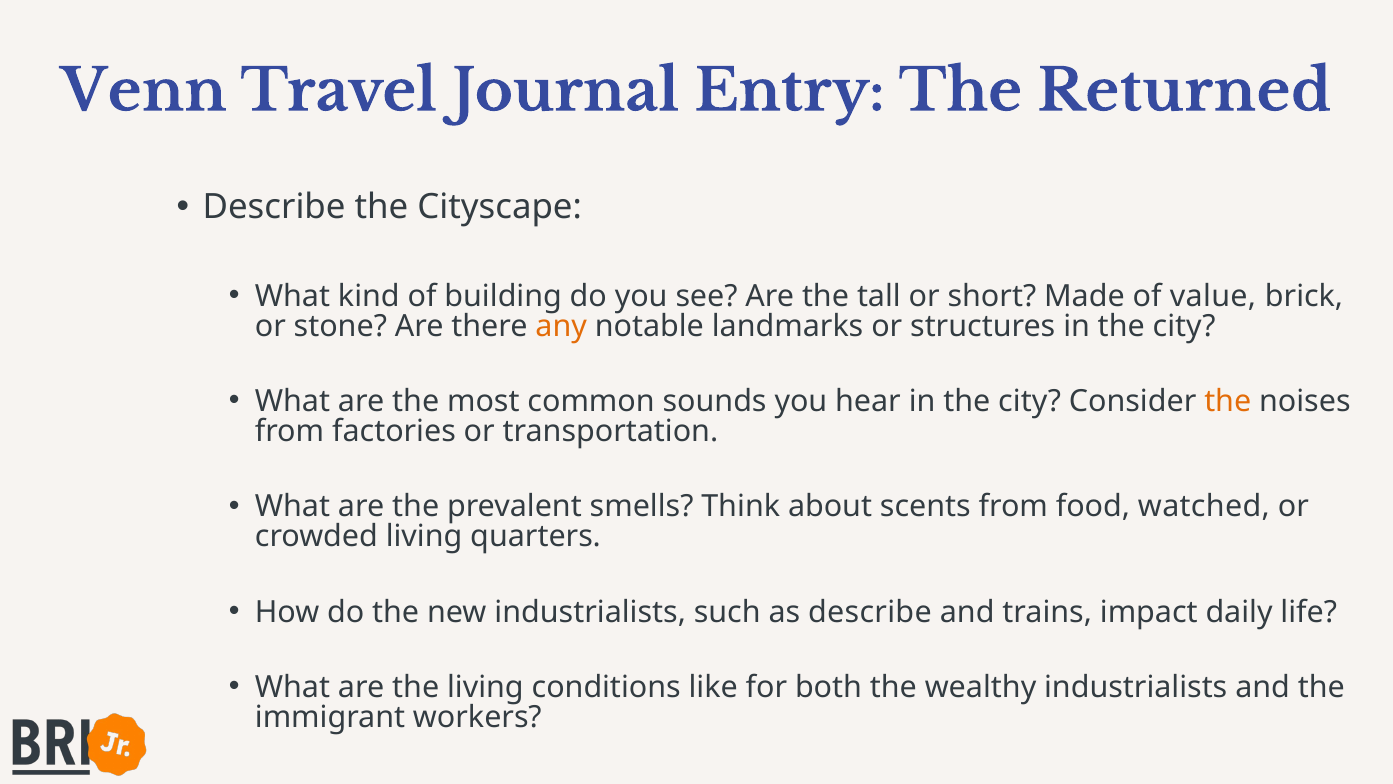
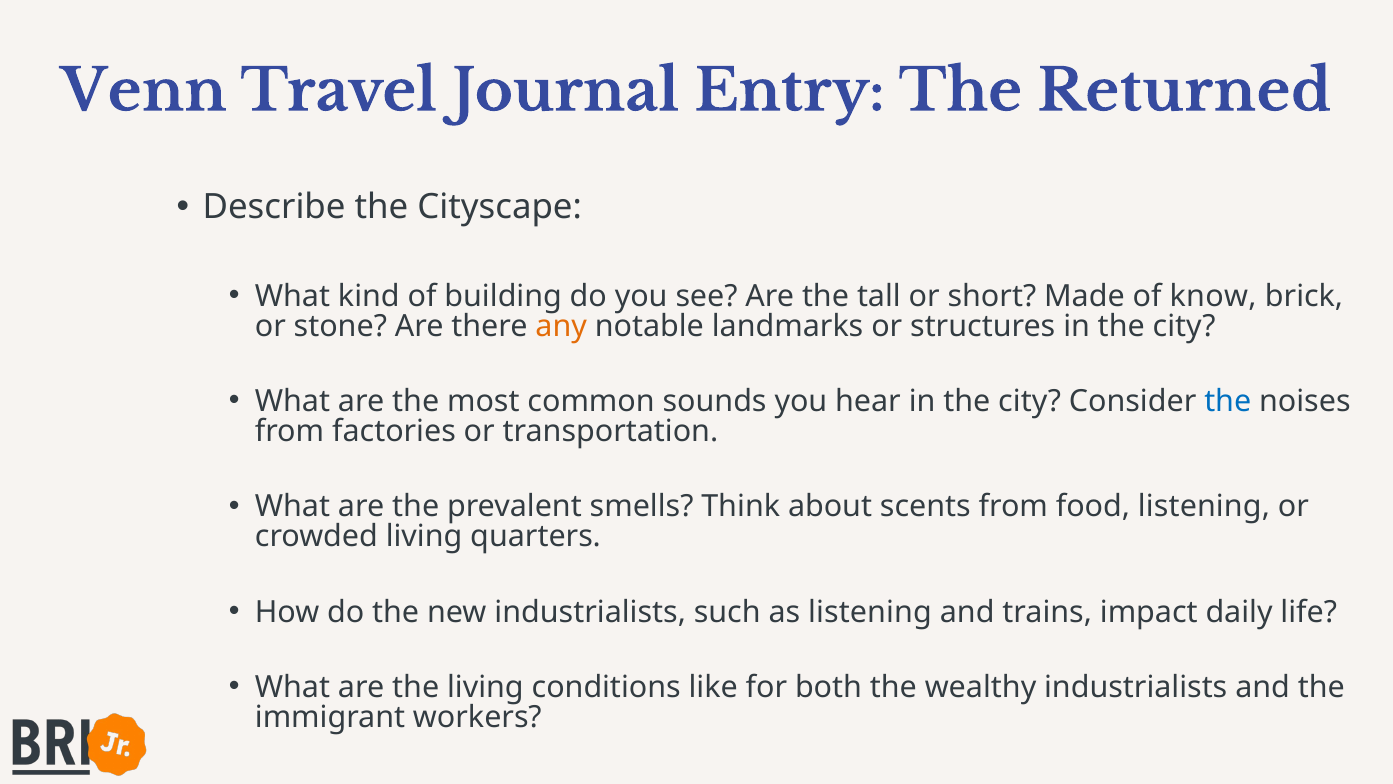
value: value -> know (1213, 296)
the colour: orange -> blue (1228, 401)
food watched: watched -> listening (1204, 507)
as describe: describe -> listening (870, 612)
